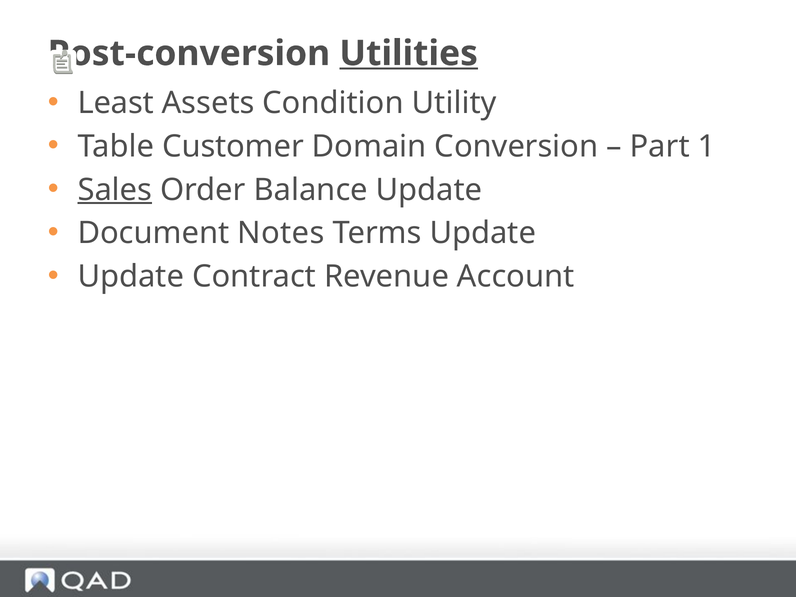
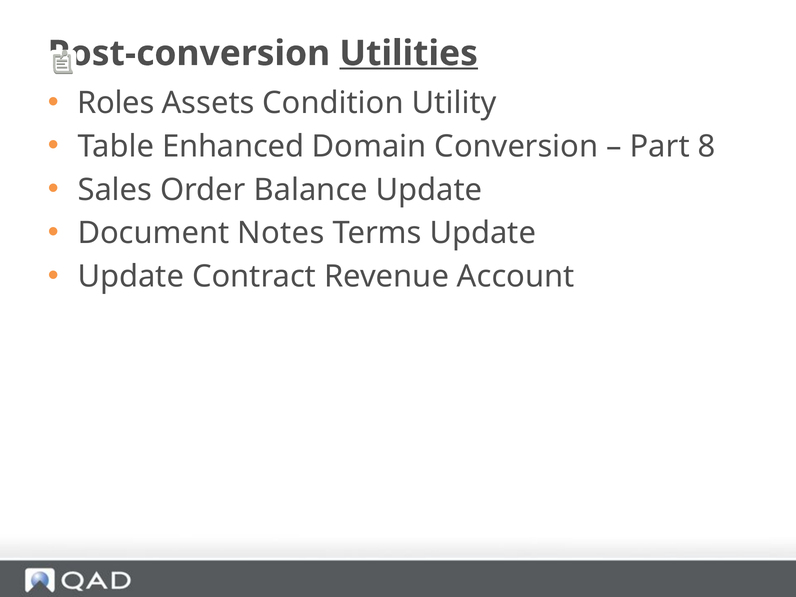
Least: Least -> Roles (116, 103)
Customer: Customer -> Enhanced (233, 146)
1: 1 -> 8 (707, 146)
Sales underline: present -> none (115, 190)
